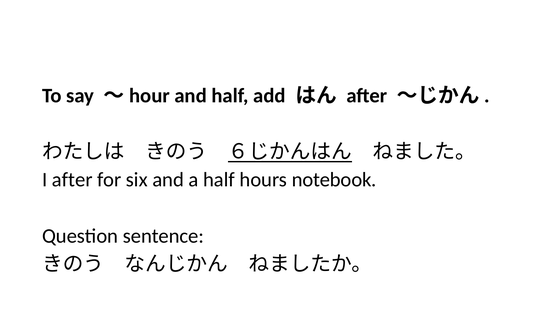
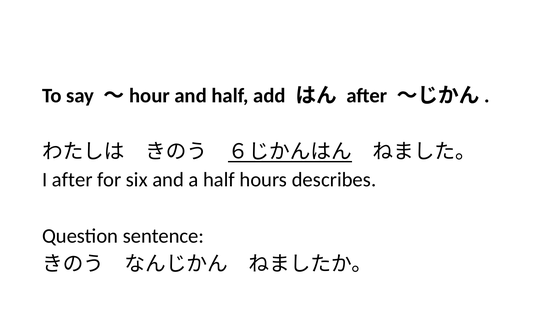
notebook: notebook -> describes (334, 180)
